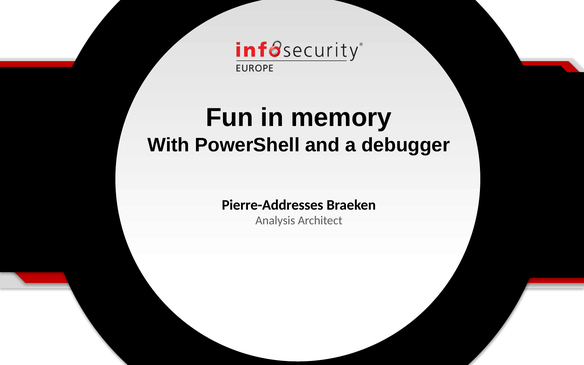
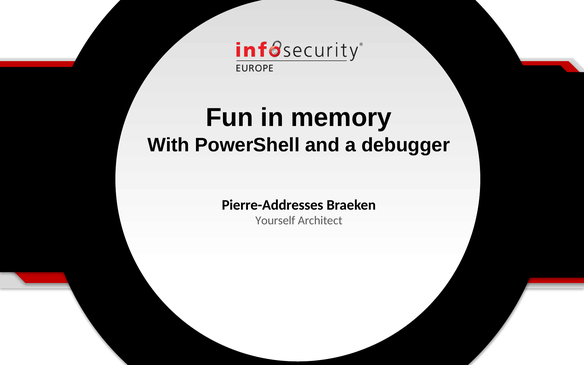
Analysis: Analysis -> Yourself (275, 221)
